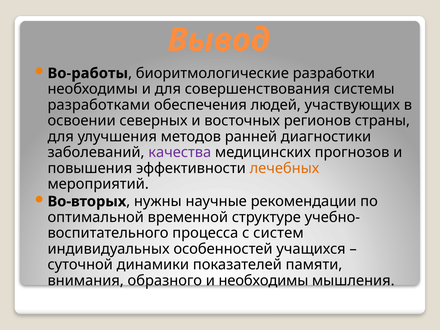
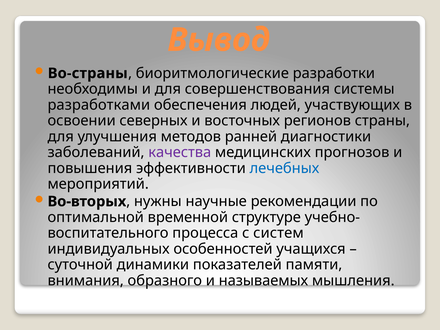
Во-работы: Во-работы -> Во-страны (88, 73)
лечебных colour: orange -> blue (284, 168)
и необходимы: необходимы -> называемых (263, 281)
